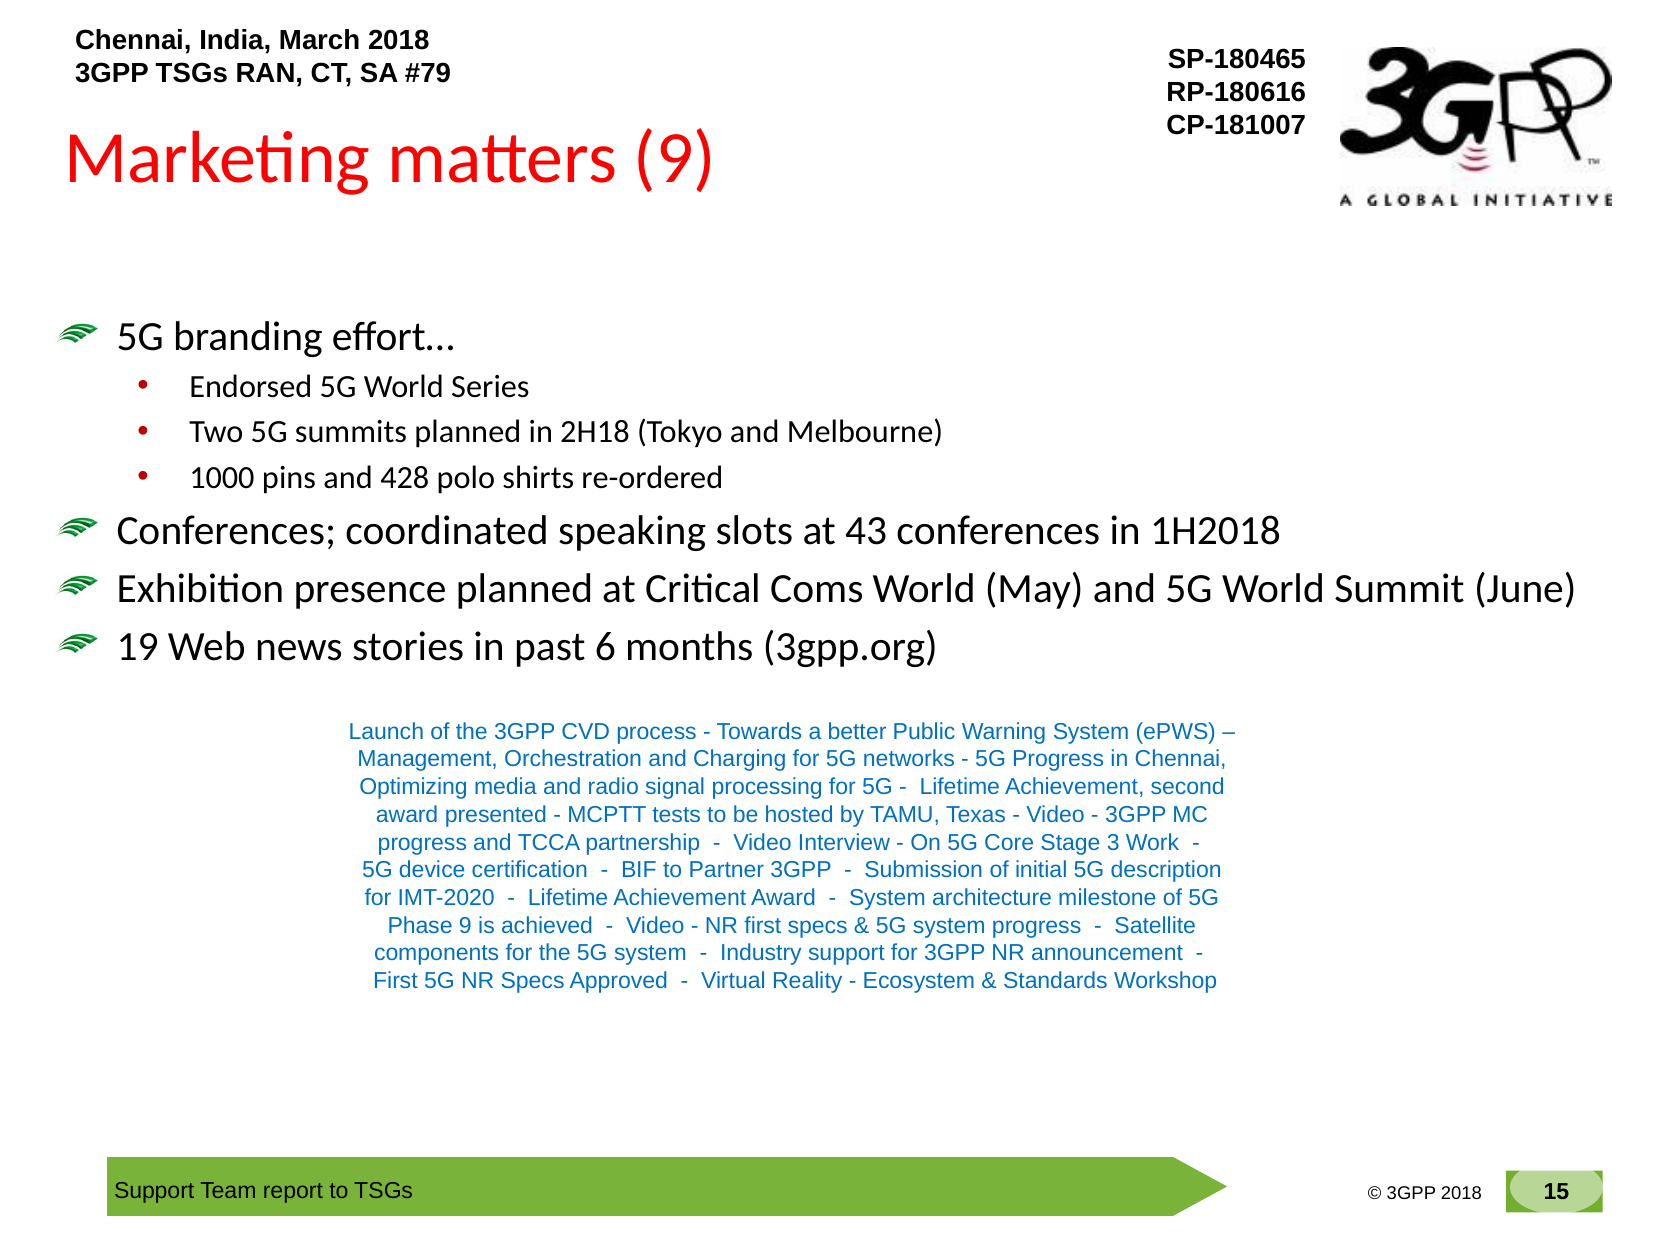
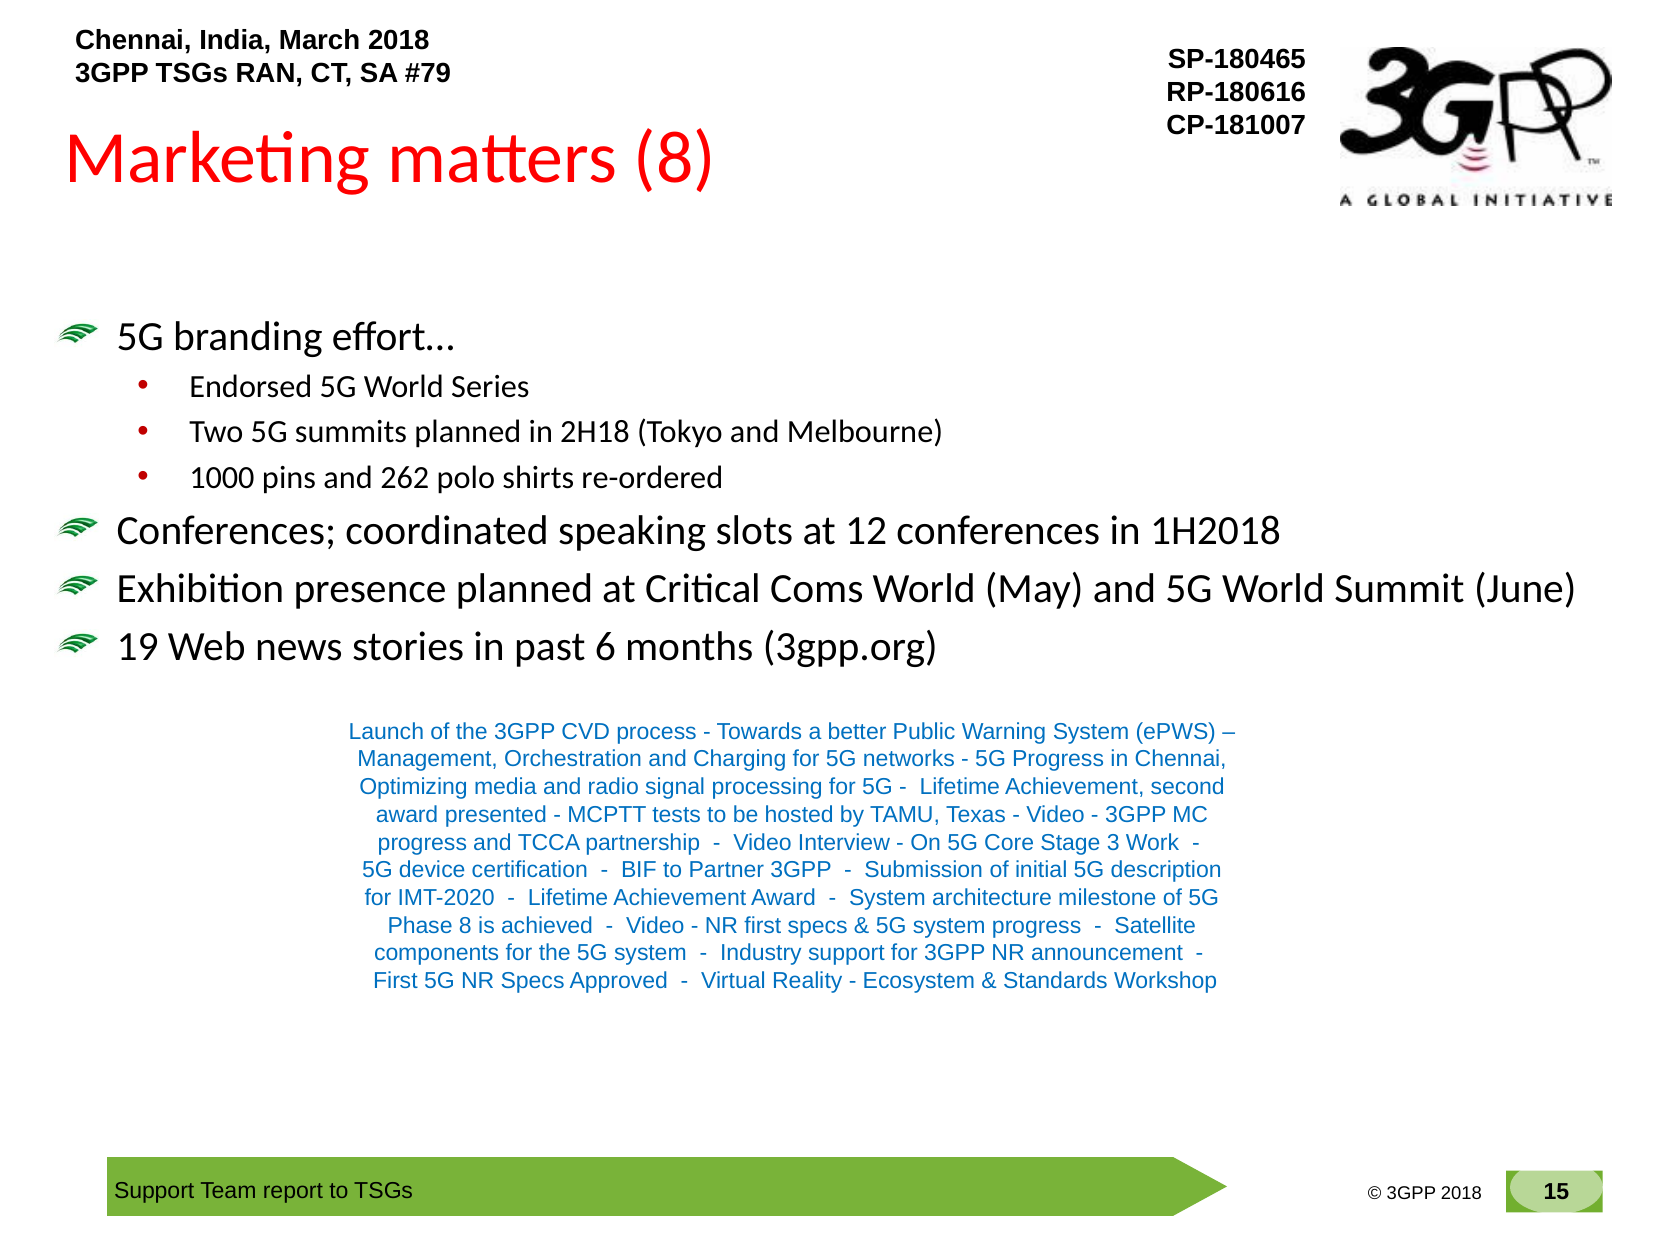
matters 9: 9 -> 8 (675, 158)
428: 428 -> 262 (405, 477)
43: 43 -> 12 (866, 531)
Phase 9: 9 -> 8 (465, 926)
